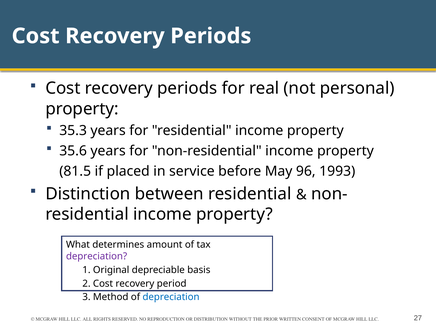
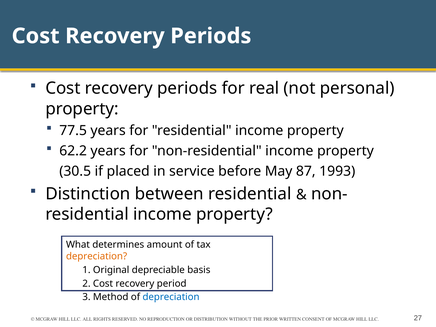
35.3: 35.3 -> 77.5 (73, 131)
35.6: 35.6 -> 62.2 (73, 151)
81.5: 81.5 -> 30.5 (75, 171)
96: 96 -> 87 (306, 171)
depreciation colour: purple -> orange (97, 256)
